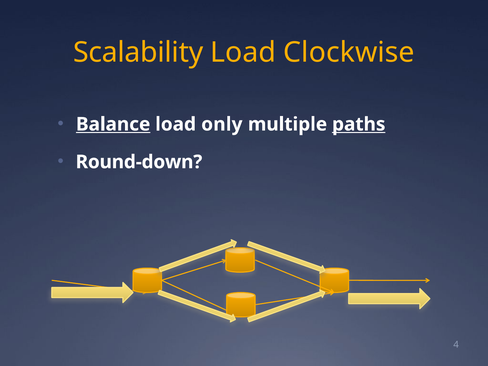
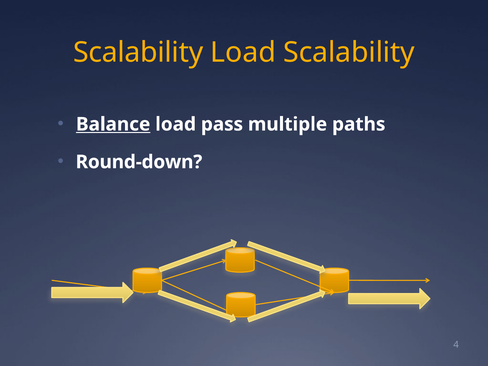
Load Clockwise: Clockwise -> Scalability (349, 53)
only: only -> pass (222, 124)
paths underline: present -> none (359, 124)
